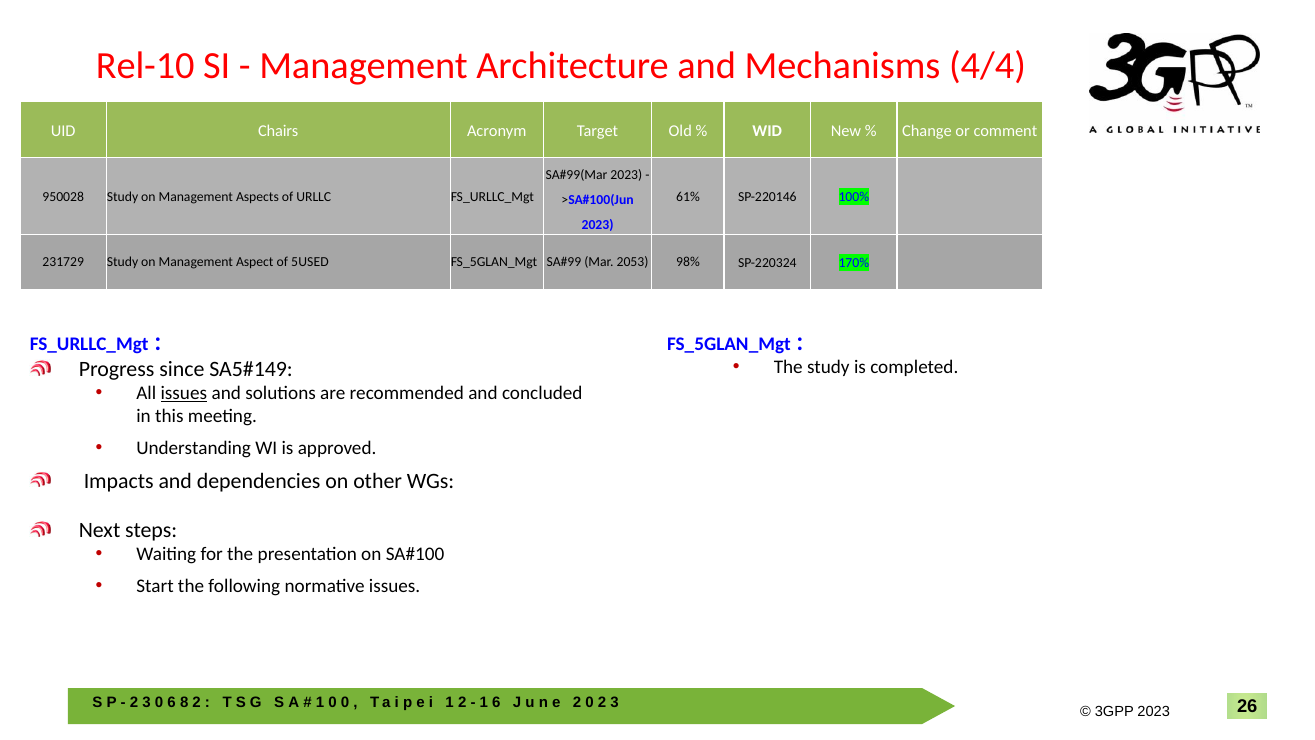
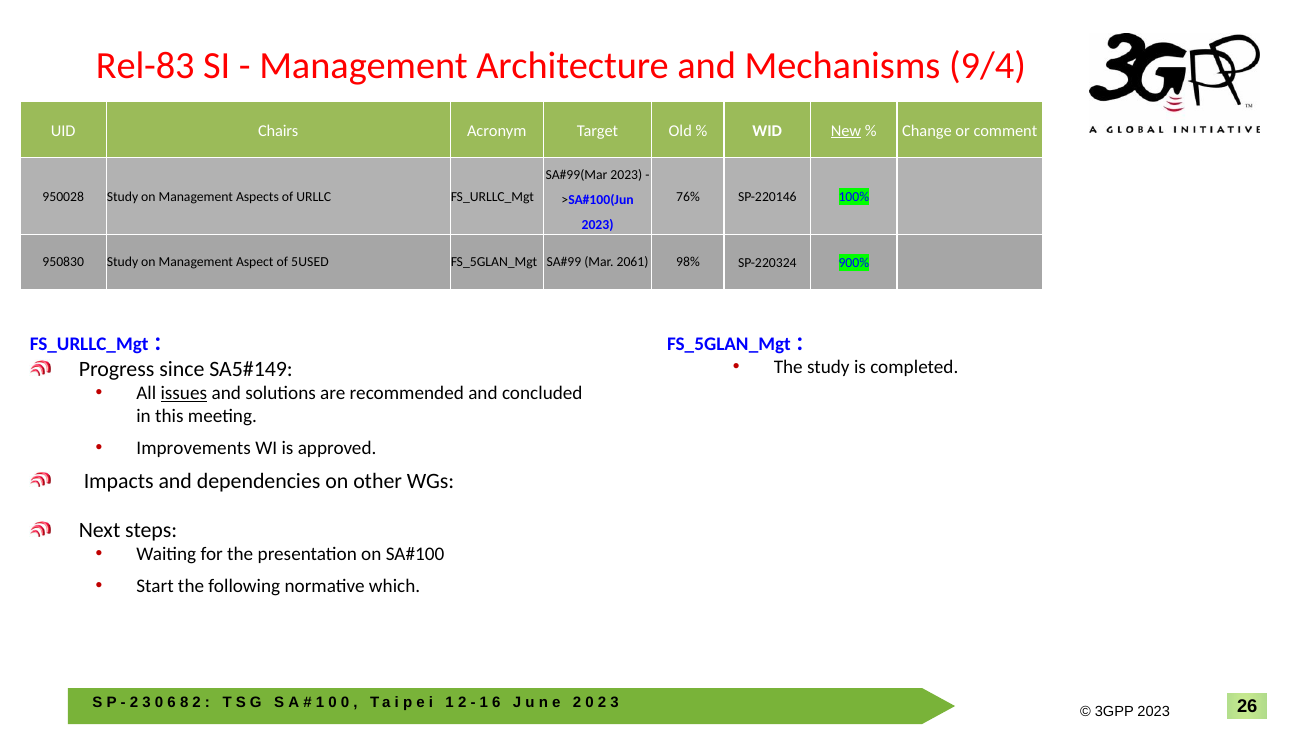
Rel-10: Rel-10 -> Rel-83 (145, 66)
4/4: 4/4 -> 9/4 (988, 66)
New underline: none -> present (846, 131)
61%: 61% -> 76% (688, 196)
231729: 231729 -> 950830 (63, 262)
2053: 2053 -> 2061 (633, 262)
170%: 170% -> 900% (854, 262)
Understanding: Understanding -> Improvements (194, 447)
normative issues: issues -> which (395, 586)
